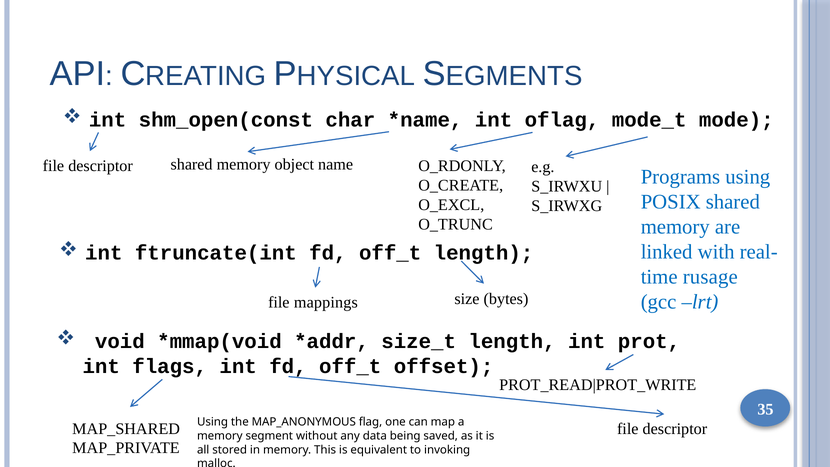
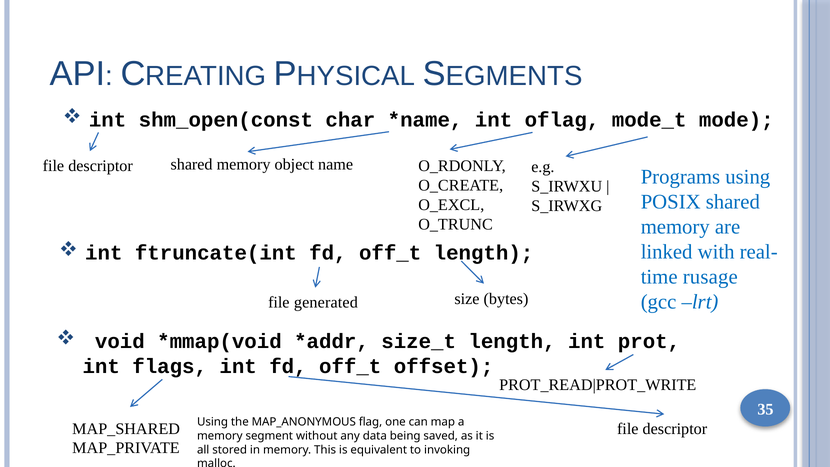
mappings: mappings -> generated (326, 303)
